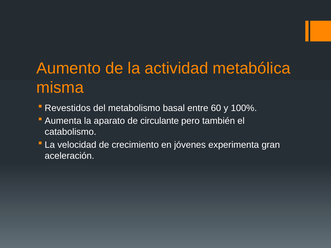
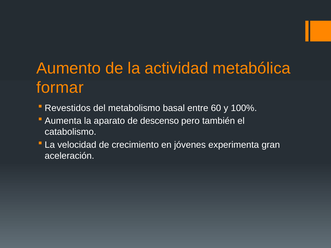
misma: misma -> formar (60, 88)
circulante: circulante -> descenso (160, 121)
